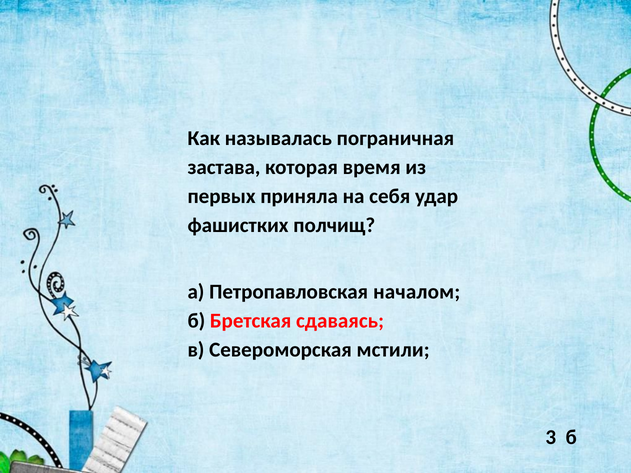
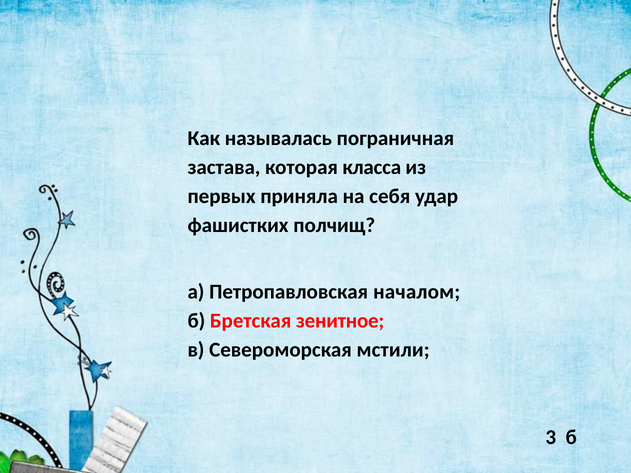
время: время -> класса (372, 167)
сдаваясь: сдаваясь -> зенитное (340, 321)
